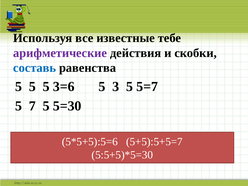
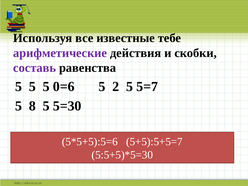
составь colour: blue -> purple (35, 68)
3=6: 3=6 -> 0=6 (64, 87)
3: 3 -> 2 (116, 87)
7: 7 -> 8 (32, 106)
